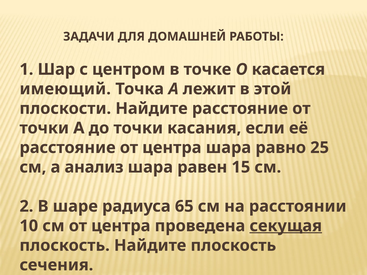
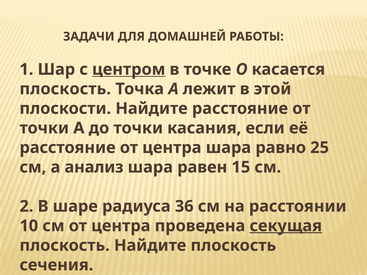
центром underline: none -> present (129, 69)
имеющий: имеющий -> плоскость (65, 89)
65: 65 -> 36 (184, 206)
